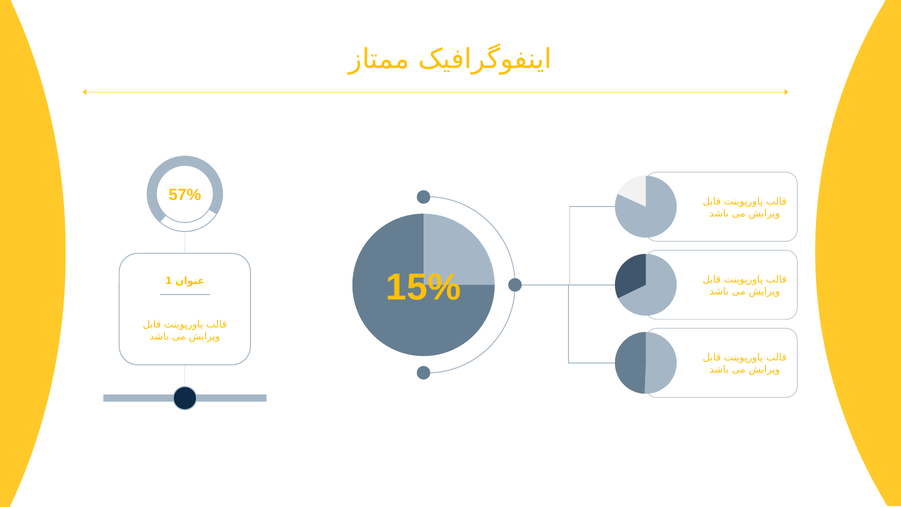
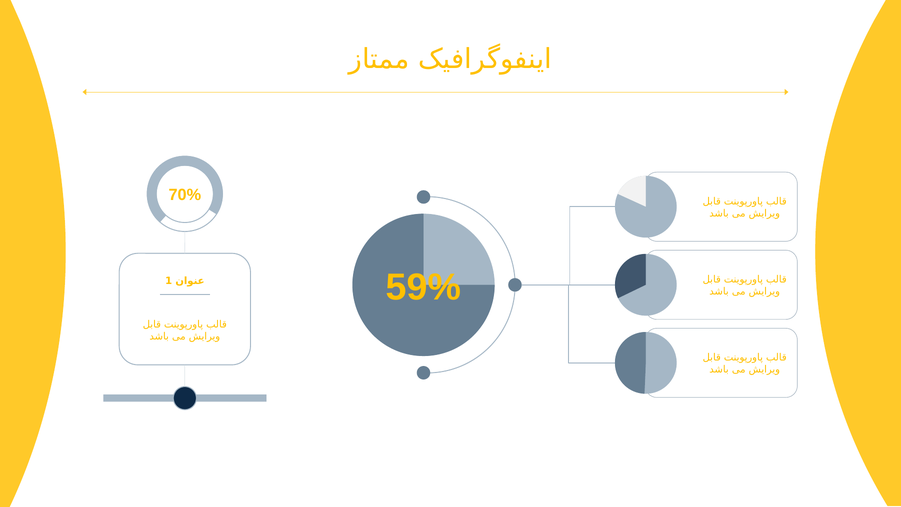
57%: 57% -> 70% (185, 195)
15%: 15% -> 59% (424, 287)
